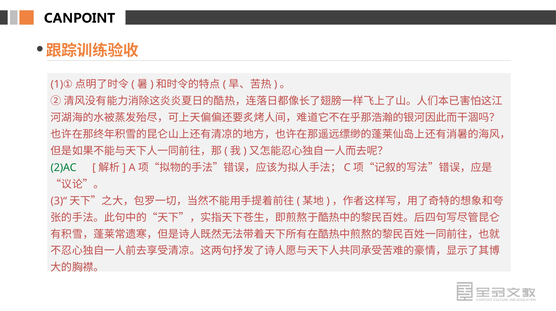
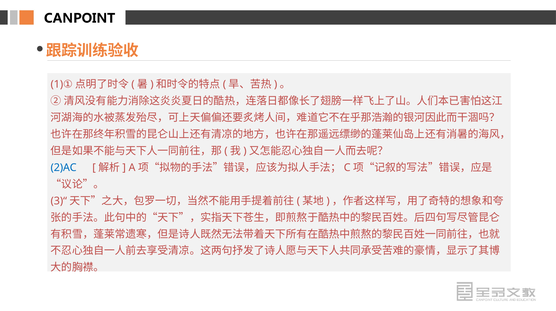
2)AC colour: green -> blue (64, 168)
